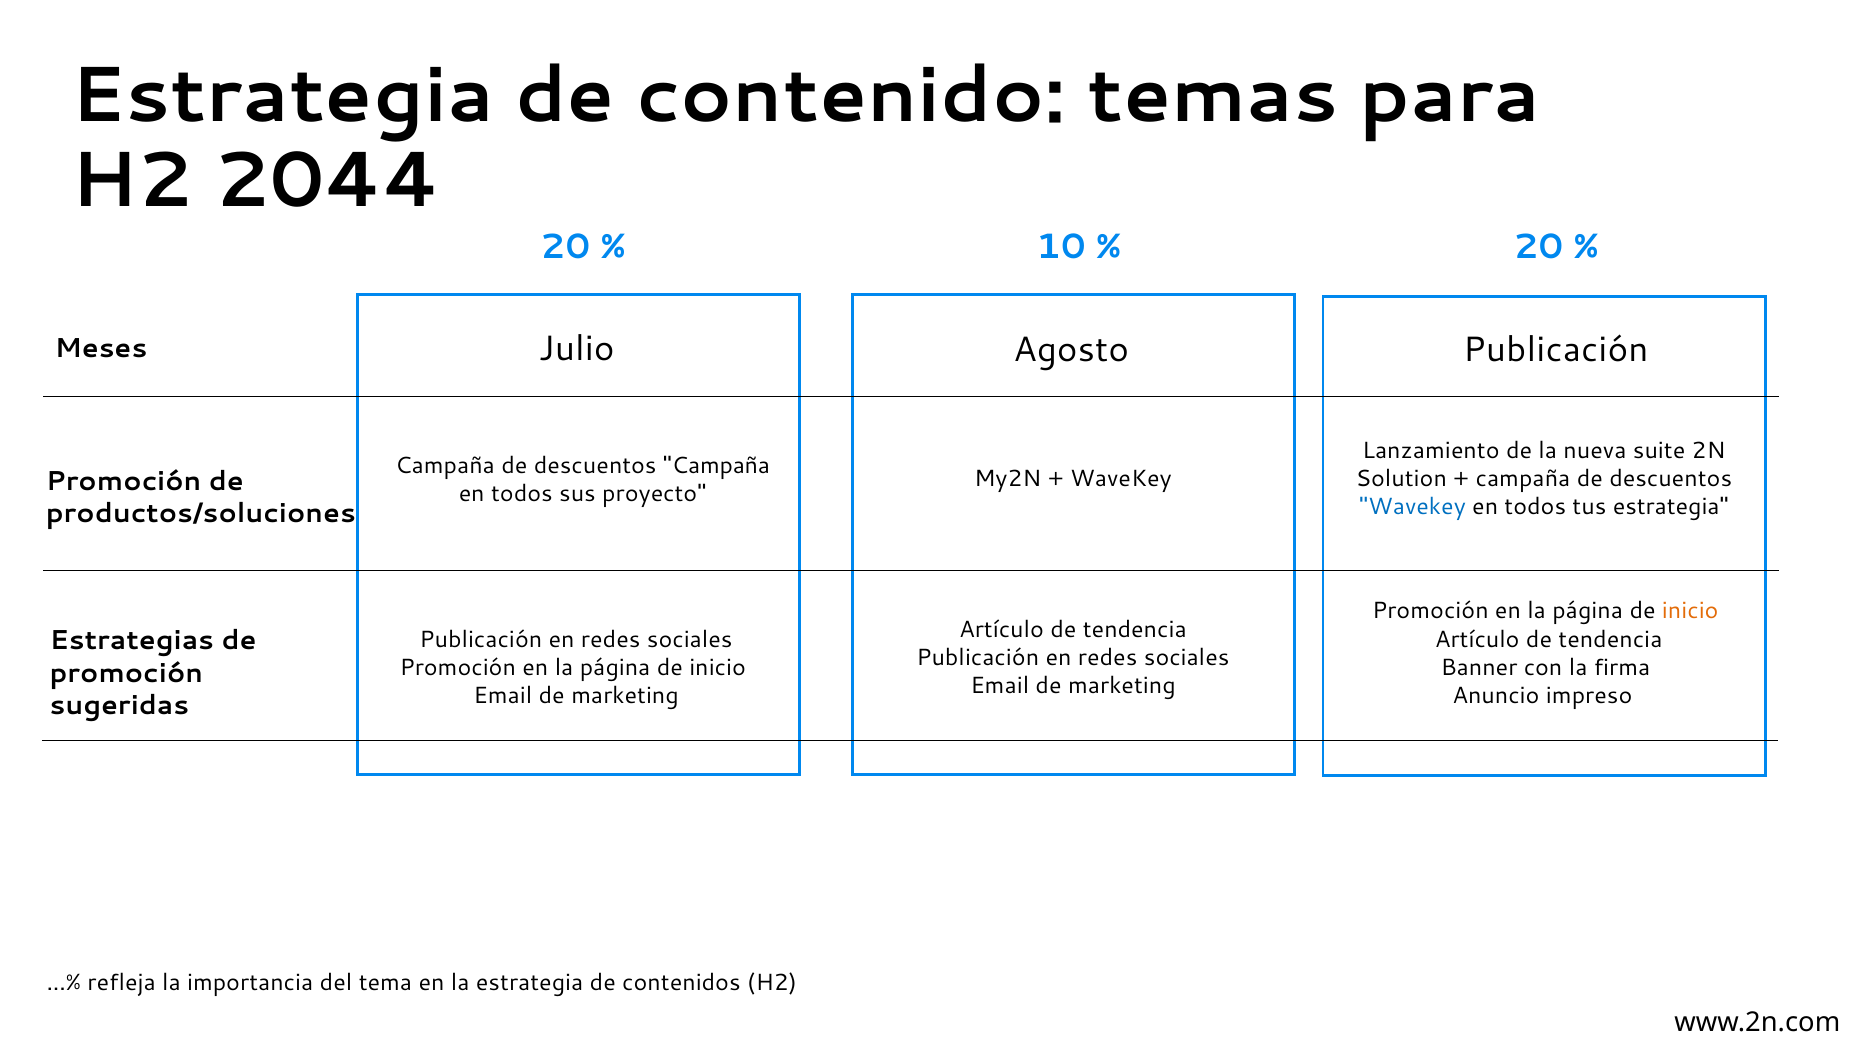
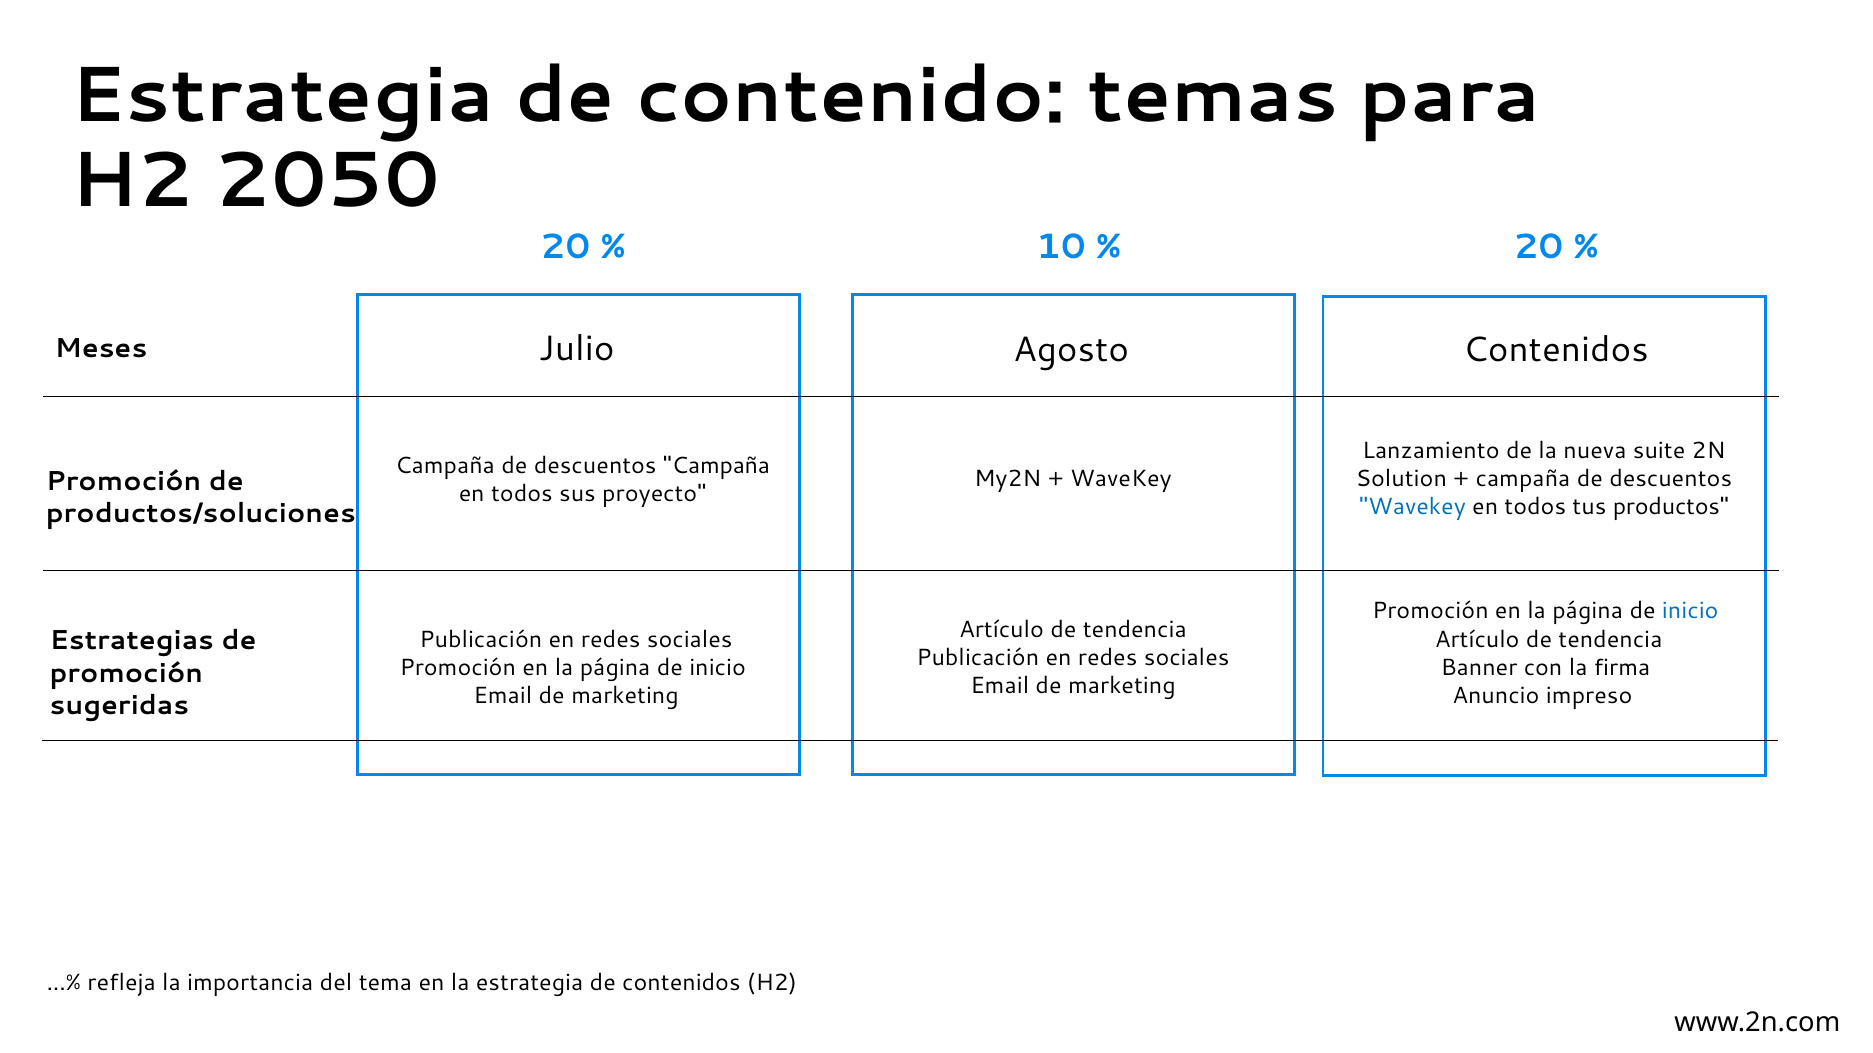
2044: 2044 -> 2050 (327, 181)
Publicación: Publicación -> Contenidos (1556, 350)
tus estrategia: estrategia -> productos (1671, 507)
inicio colour: orange -> blue (1690, 612)
